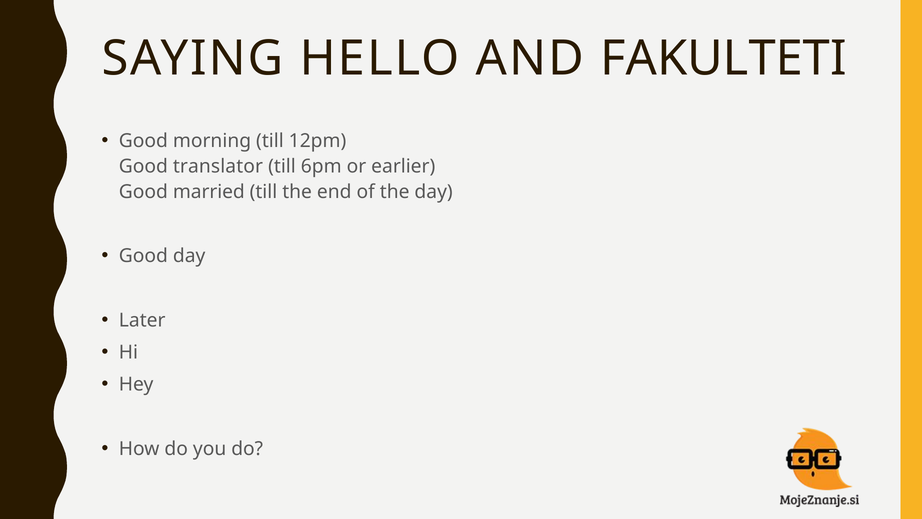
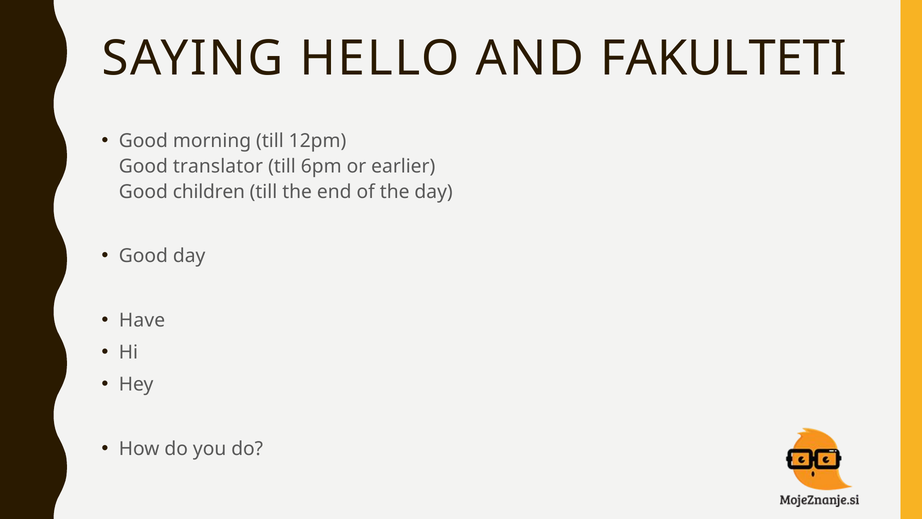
married: married -> children (209, 192)
Later: Later -> Have (142, 320)
